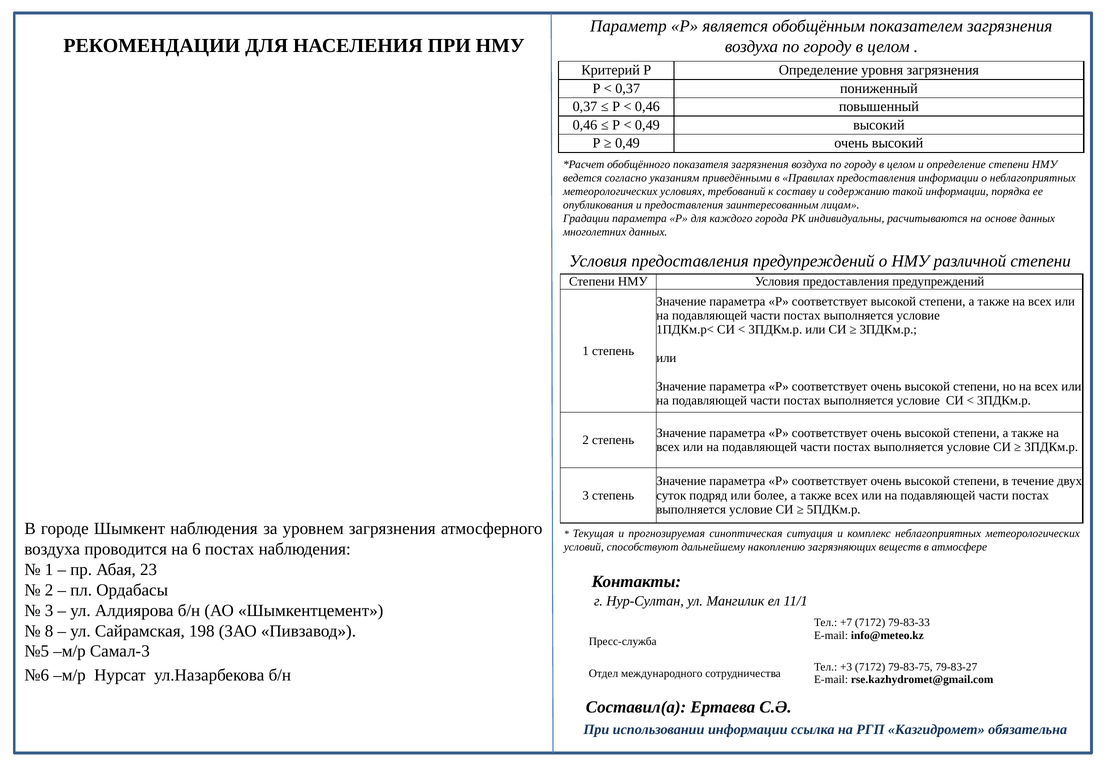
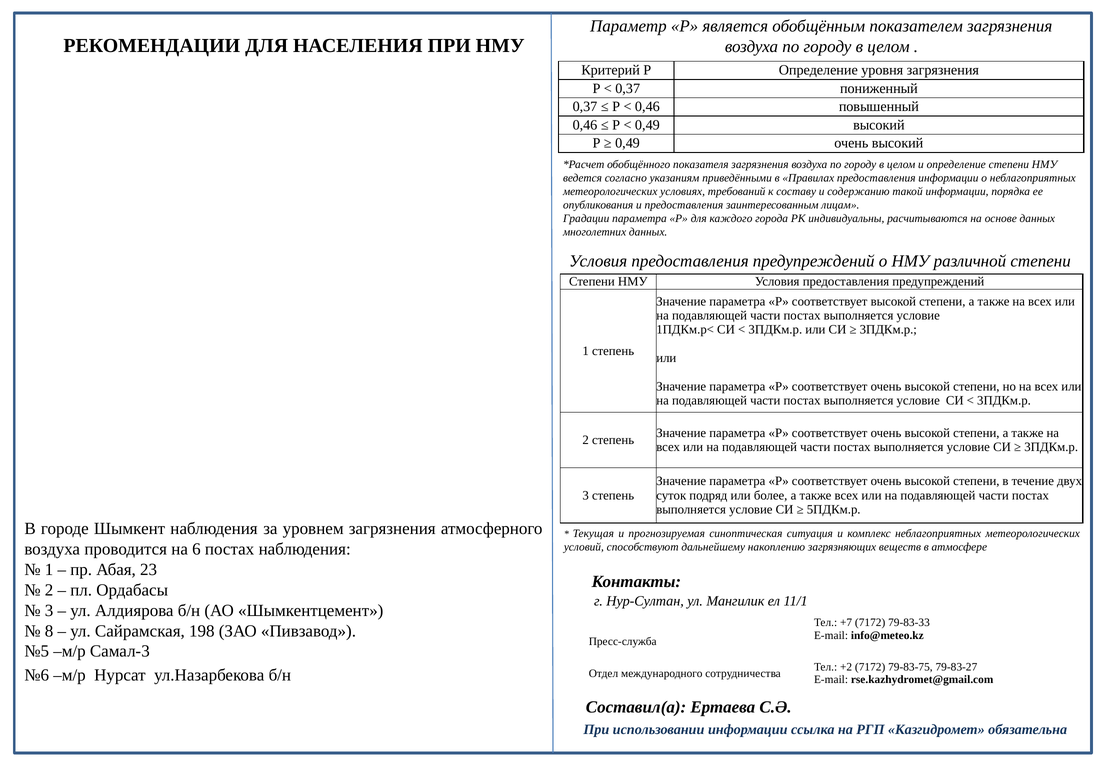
+3: +3 -> +2 (846, 667)
